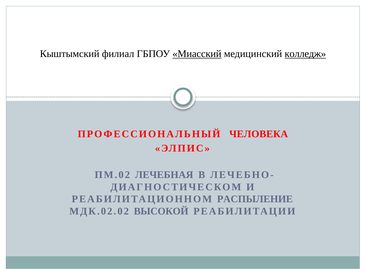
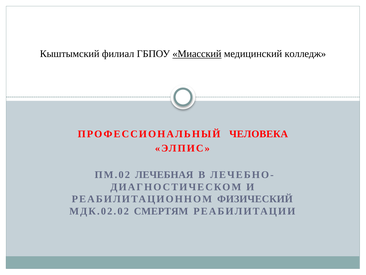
колледж underline: present -> none (305, 54)
РАСПЫЛЕНИЕ: РАСПЫЛЕНИЕ -> ФИЗИЧЕСКИЙ (255, 199)
ВЫСОКОЙ: ВЫСОКОЙ -> СМЕРТЯМ (161, 211)
